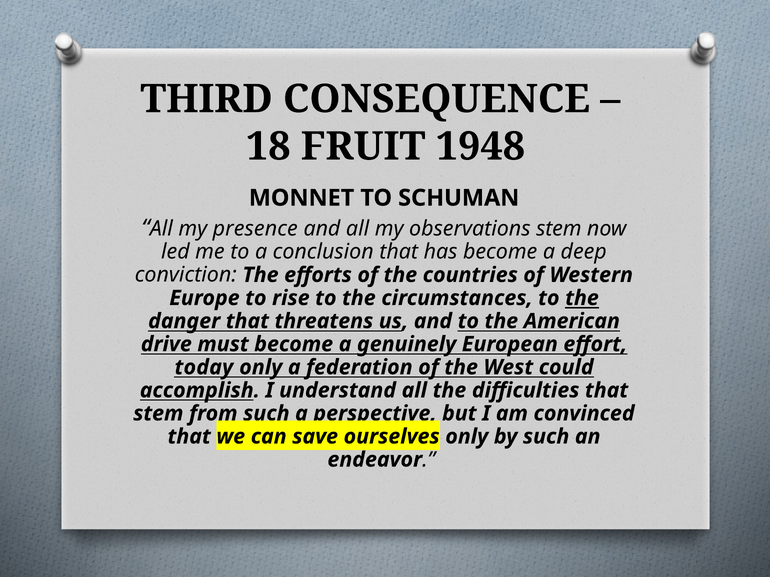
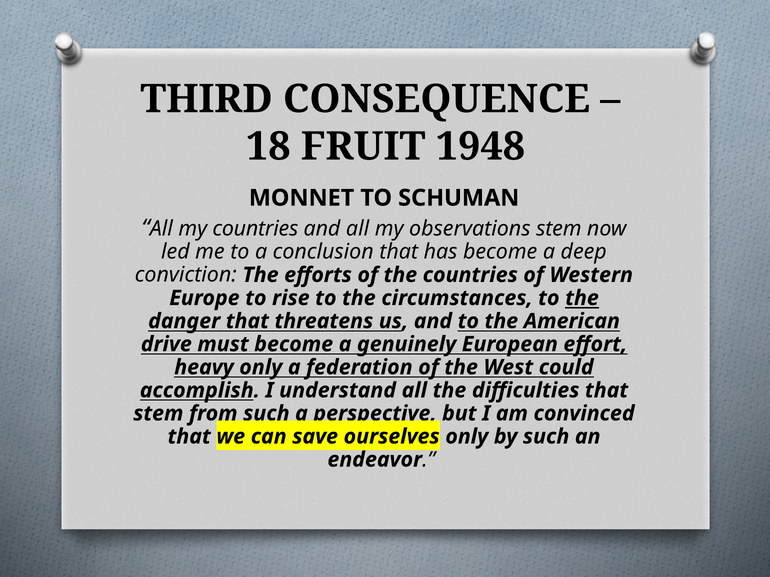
my presence: presence -> countries (255, 229)
today: today -> heavy (204, 368)
